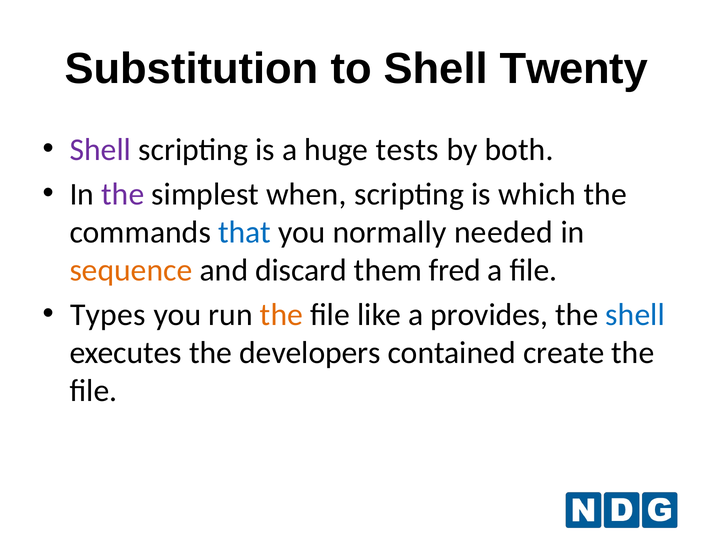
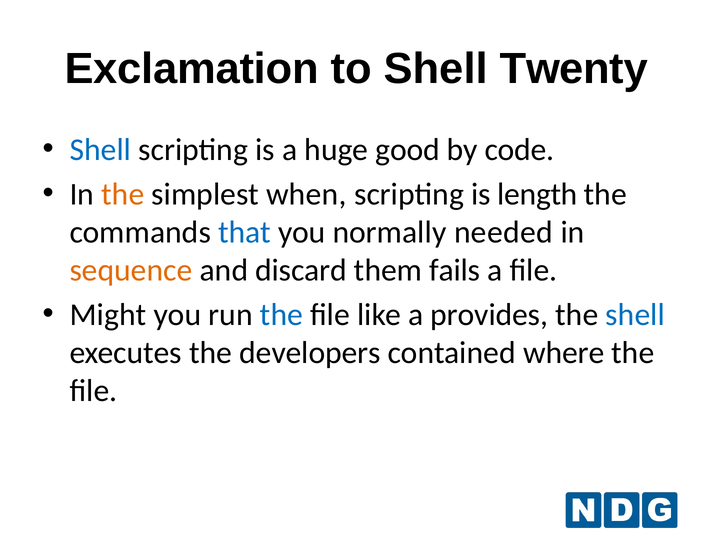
Substitution: Substitution -> Exclamation (192, 69)
Shell colour: purple -> blue (100, 150)
tests: tests -> good (408, 150)
both: both -> code (519, 150)
the colour: purple -> orange (123, 194)
which: which -> length (538, 194)
fred: fred -> fails (455, 270)
Types: Types -> Might (108, 314)
the colour: orange -> blue (281, 314)
create: create -> where (564, 352)
